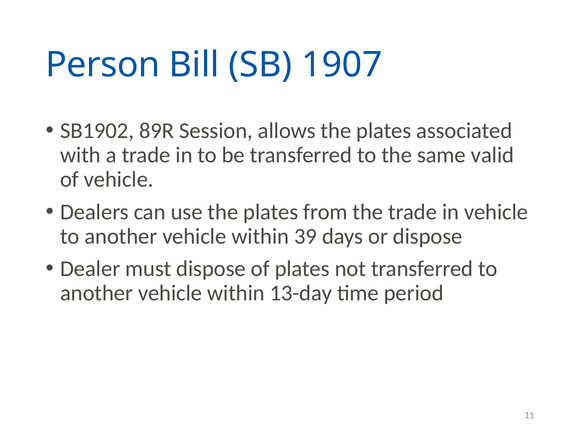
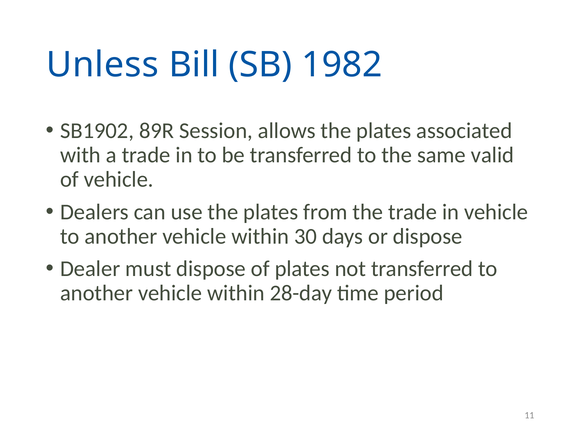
Person: Person -> Unless (102, 65)
1907: 1907 -> 1982 (342, 65)
39: 39 -> 30 (306, 236)
13-day: 13-day -> 28-day (301, 293)
